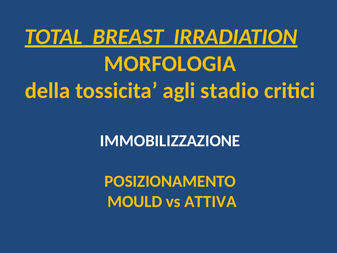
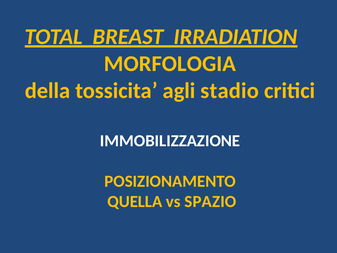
MOULD: MOULD -> QUELLA (135, 201)
ATTIVA: ATTIVA -> SPAZIO (210, 201)
